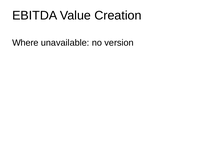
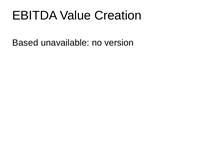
Where: Where -> Based (25, 43)
